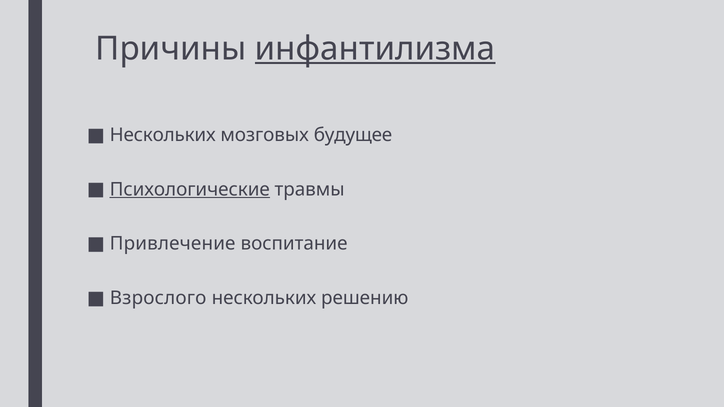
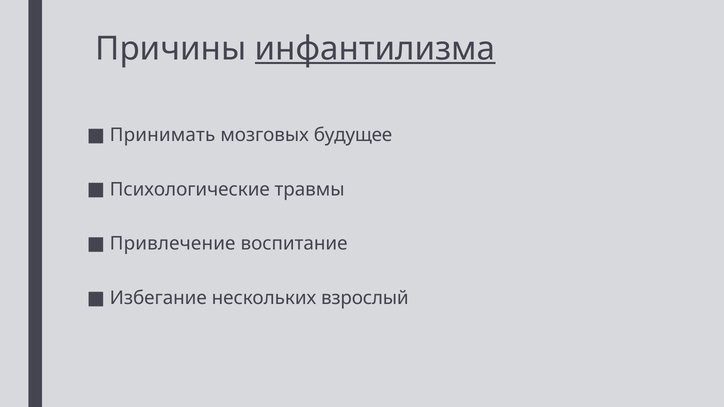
Нескольких: Нескольких -> Принимать (162, 135)
Психологические underline: present -> none (190, 190)
Взрослого: Взрослого -> Избегание (158, 298)
решению: решению -> взрослый (365, 298)
